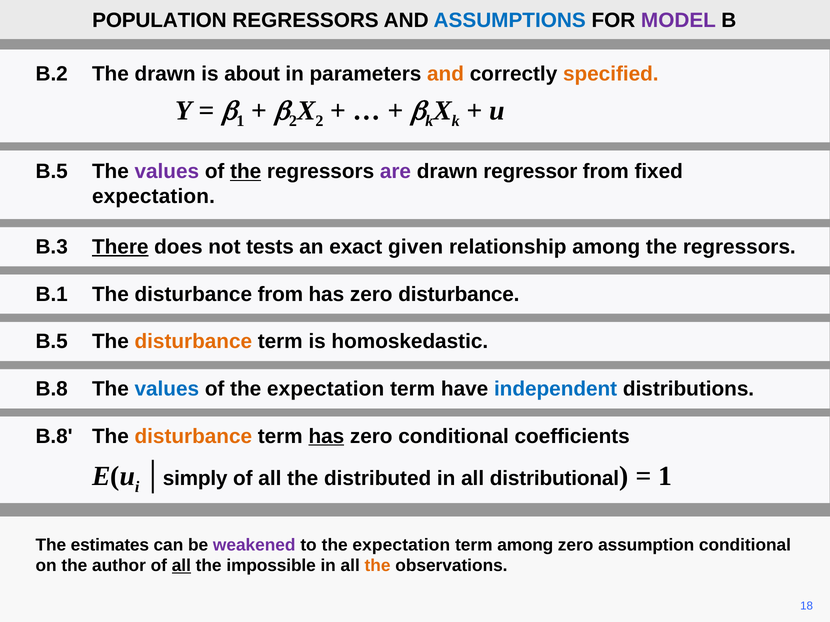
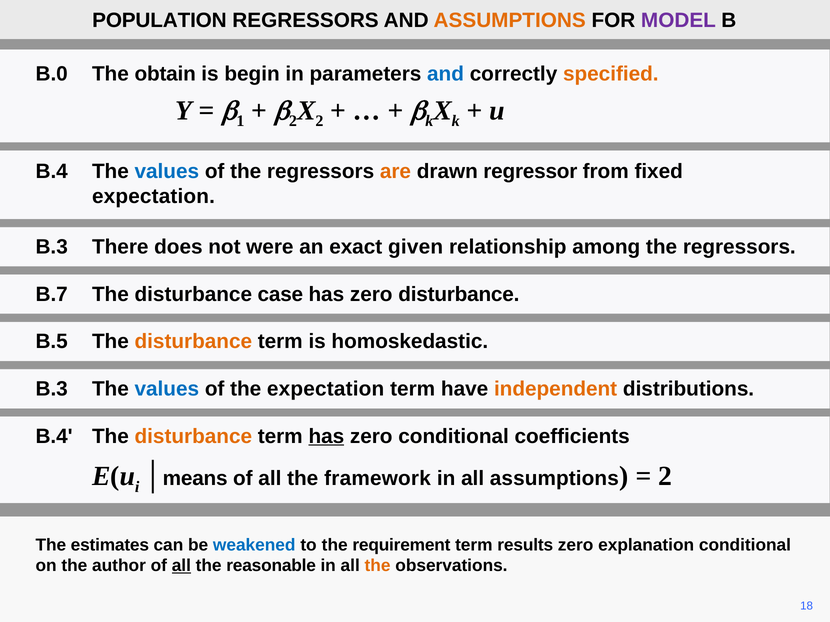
ASSUMPTIONS colour: blue -> orange (510, 20)
B.2: B.2 -> B.0 (52, 74)
The drawn: drawn -> obtain (165, 74)
about: about -> begin (252, 74)
and colour: orange -> blue (445, 74)
B.5: B.5 -> B.4 (52, 172)
values colour: purple -> blue (167, 172)
the underline: present -> none (246, 172)
are colour: purple -> orange (395, 172)
There underline: present -> none (120, 247)
tests: tests -> were (270, 247)
B.1: B.1 -> B.7 (52, 294)
disturbance from: from -> case (280, 294)
B.8: B.8 -> B.3 (52, 389)
independent colour: blue -> orange (556, 389)
B.8: B.8 -> B.4 (54, 437)
simply: simply -> means (195, 479)
distributed: distributed -> framework (378, 479)
all distributional: distributional -> assumptions (554, 479)
1: 1 -> 2 (665, 476)
weakened colour: purple -> blue (254, 545)
to the expectation: expectation -> requirement (401, 545)
term among: among -> results (525, 545)
assumption: assumption -> explanation (646, 545)
impossible: impossible -> reasonable (271, 566)
